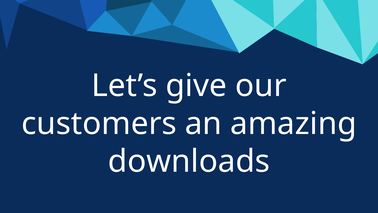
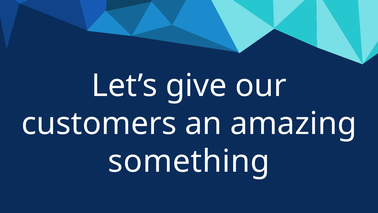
downloads: downloads -> something (189, 161)
